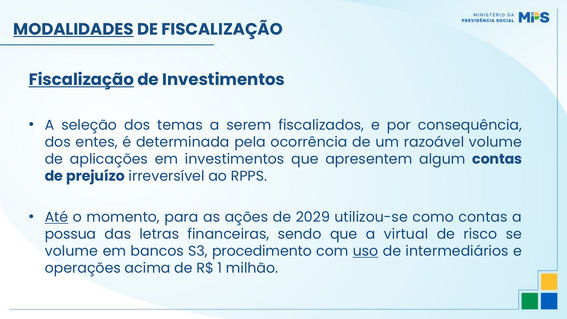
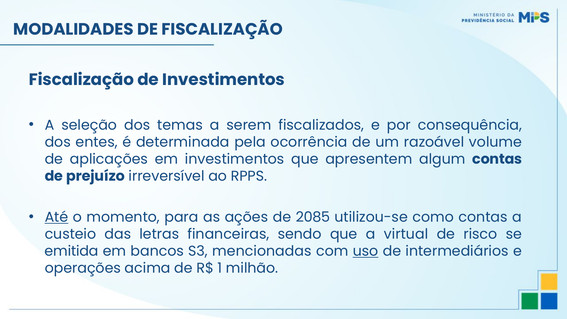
MODALIDADES underline: present -> none (73, 29)
Fiscalização underline: present -> none (81, 80)
2029: 2029 -> 2085 (313, 217)
possua: possua -> custeio (70, 234)
volume: volume -> emitida (72, 251)
procedimento: procedimento -> mencionadas (262, 251)
